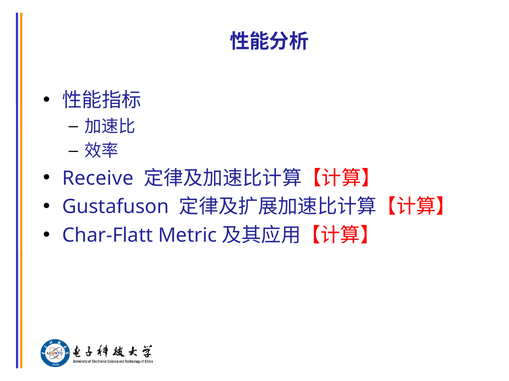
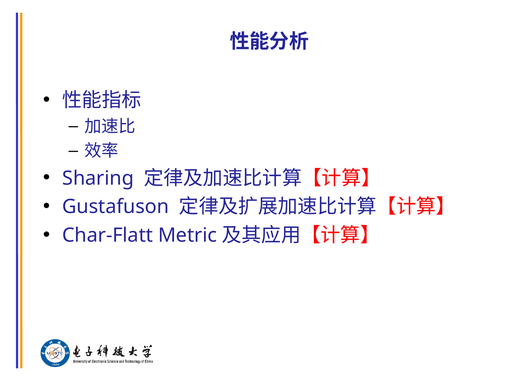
Receive: Receive -> Sharing (98, 179)
